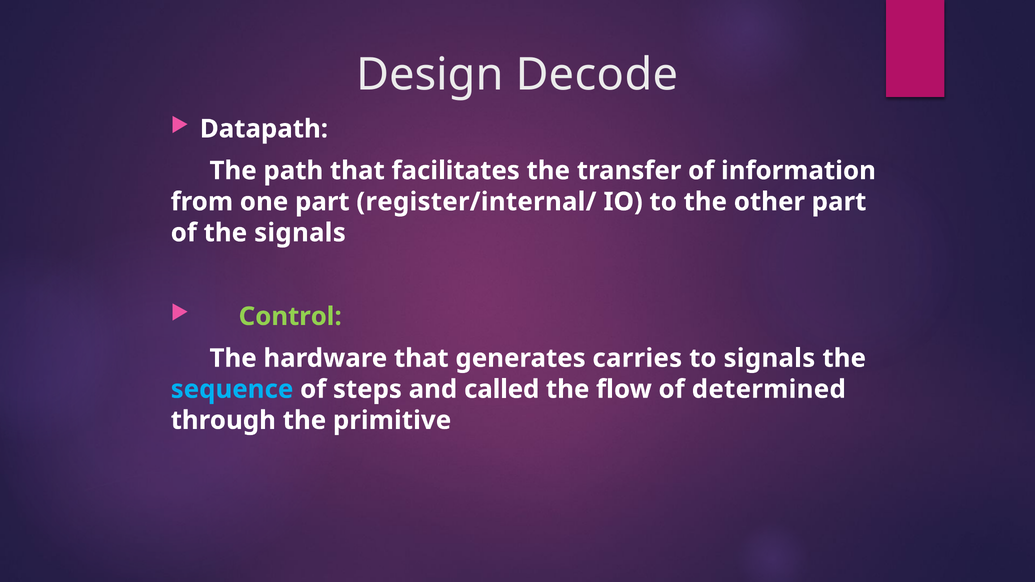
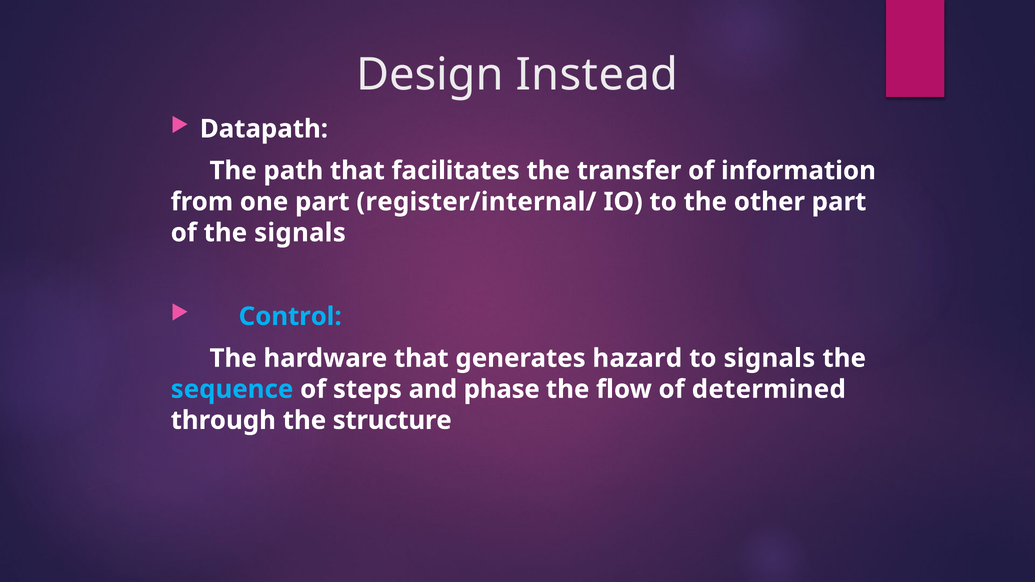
Decode: Decode -> Instead (597, 75)
Control colour: light green -> light blue (290, 317)
carries: carries -> hazard (637, 358)
called: called -> phase (502, 389)
primitive: primitive -> structure (392, 420)
